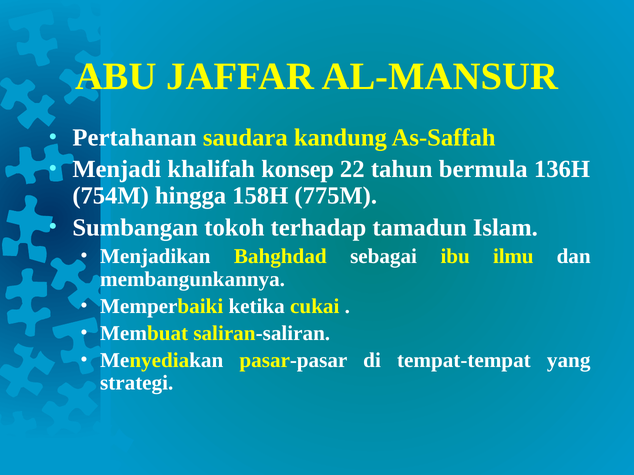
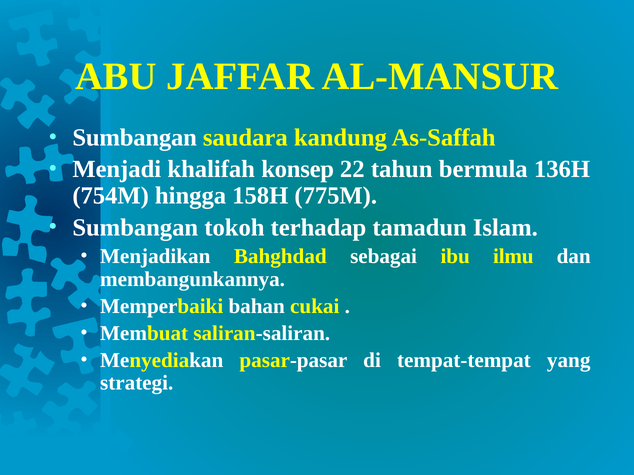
Pertahanan: Pertahanan -> Sumbangan (135, 138)
ketika: ketika -> bahan (257, 306)
